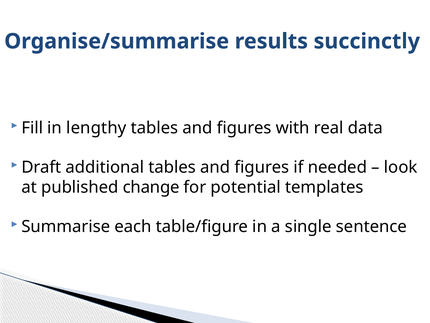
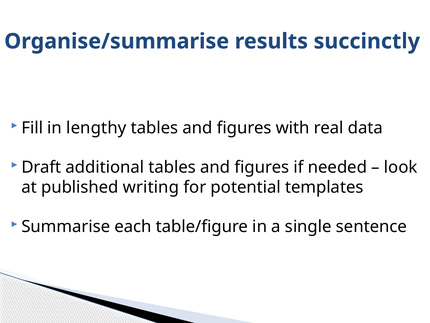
change: change -> writing (151, 187)
